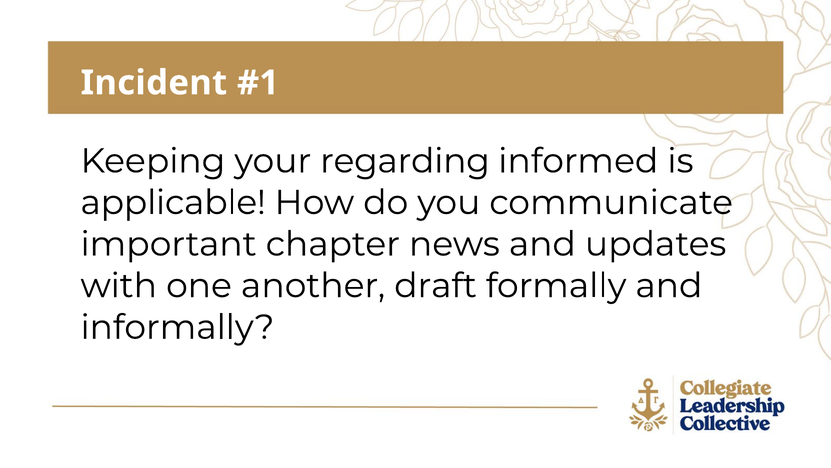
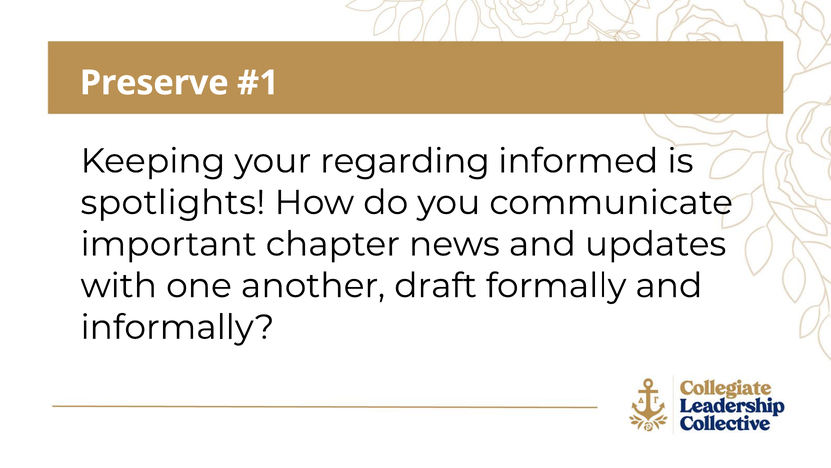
Incident: Incident -> Preserve (154, 83)
applicable: applicable -> spotlights (173, 202)
